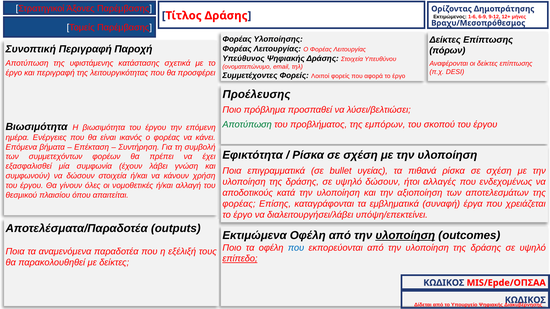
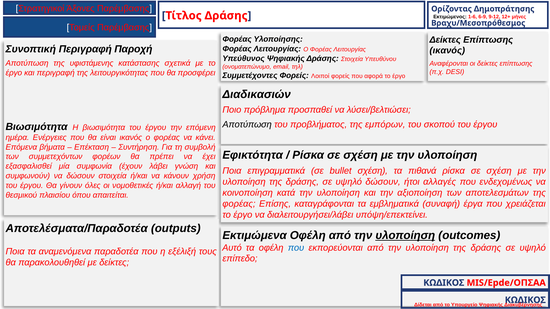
πόρων: πόρων -> ικανός (447, 51)
Προέλευσης: Προέλευσης -> Διαδικασιών (257, 94)
Αποτύπωση colour: green -> black (247, 125)
bullet υγείας: υγείας -> σχέση (373, 171)
αποδοτικούς: αποδοτικούς -> κοινοποίηση (248, 193)
Ποιο: Ποιο -> Αυτό (232, 248)
επίπεδο underline: present -> none (240, 259)
